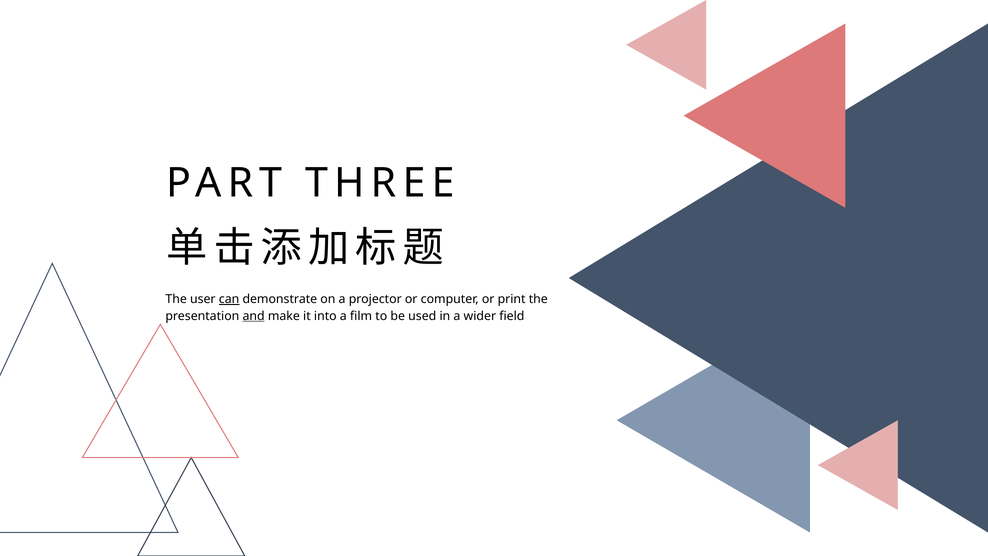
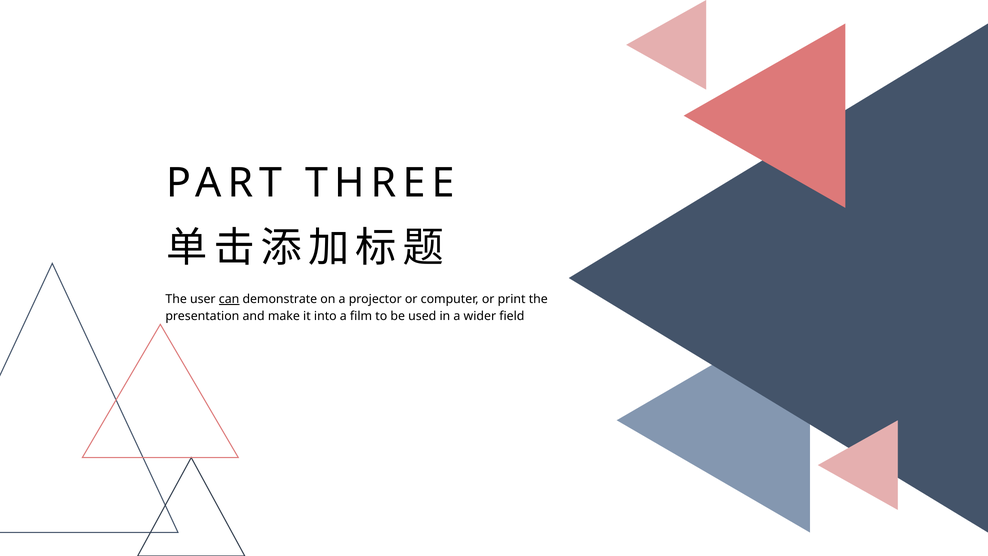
and underline: present -> none (254, 316)
